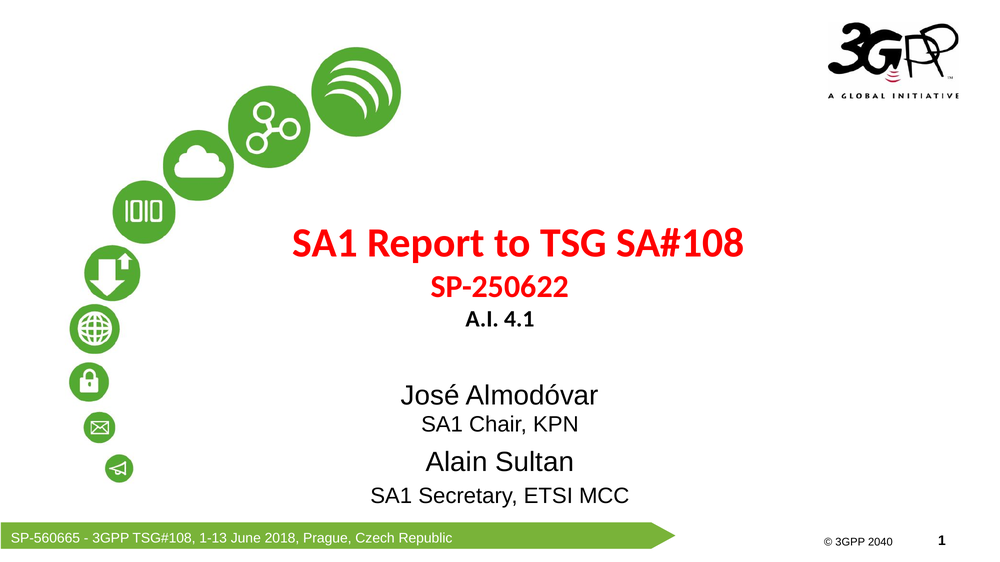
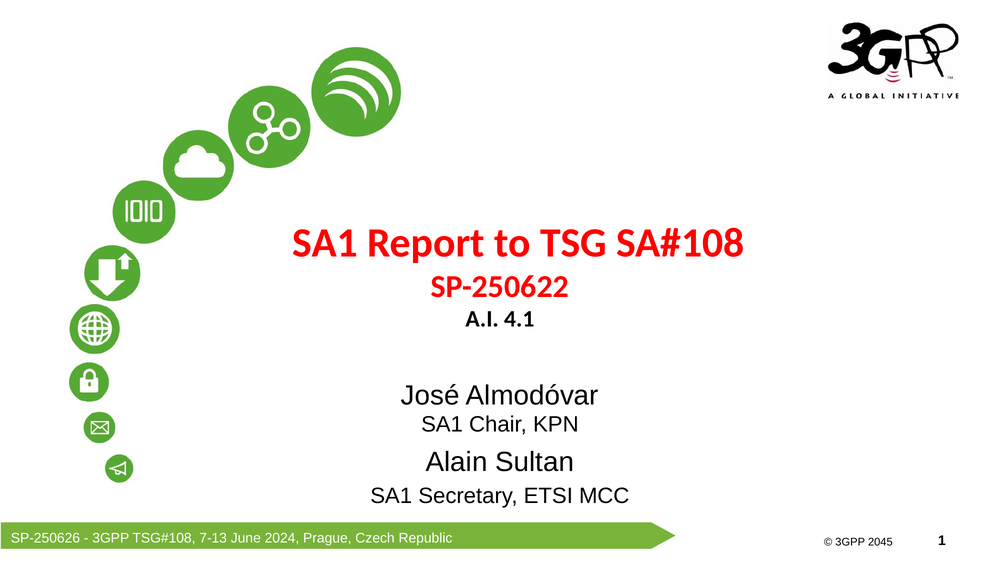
SP-560665: SP-560665 -> SP-250626 (45, 539)
1-13: 1-13 -> 7-13 (213, 539)
2018: 2018 -> 2024 (282, 539)
2040: 2040 -> 2045 (880, 542)
